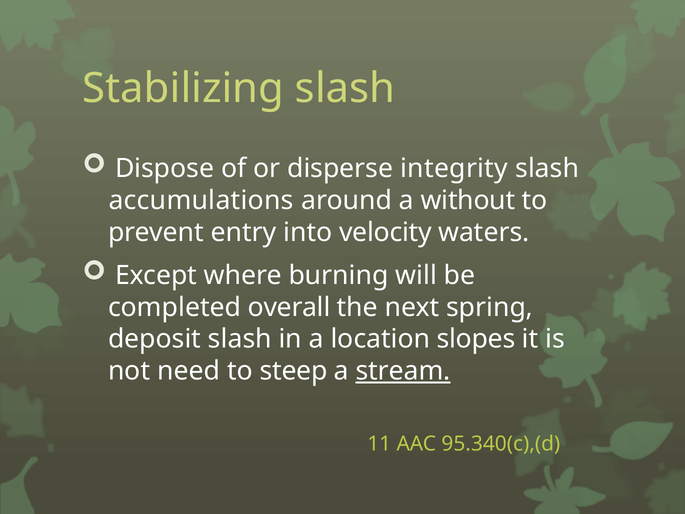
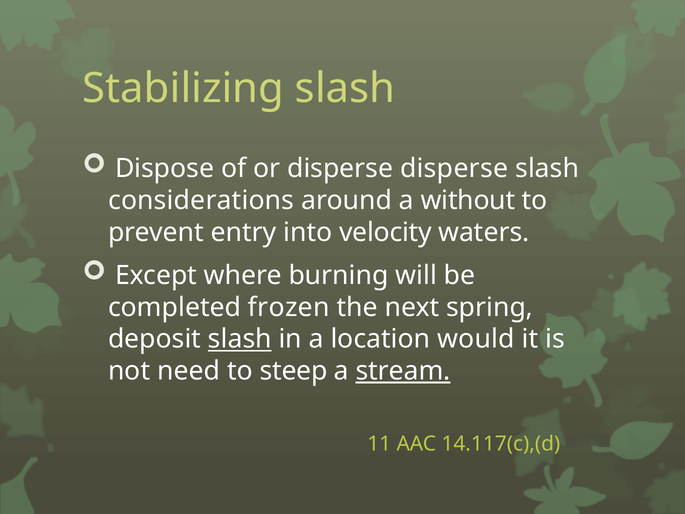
disperse integrity: integrity -> disperse (454, 168)
accumulations: accumulations -> considerations (201, 200)
overall: overall -> frozen (289, 307)
slash underline: none -> present (240, 339)
slopes: slopes -> would (476, 339)
95.340(c),(d: 95.340(c),(d -> 14.117(c),(d (501, 444)
